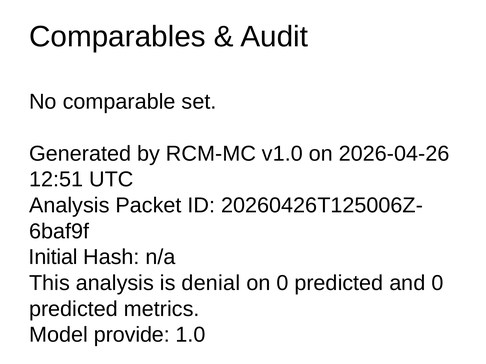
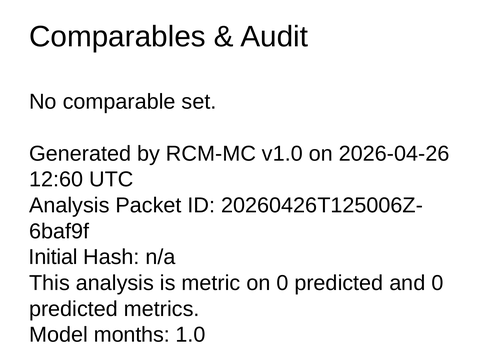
12:51: 12:51 -> 12:60 (56, 180)
denial: denial -> metric (211, 283)
provide: provide -> months (132, 335)
